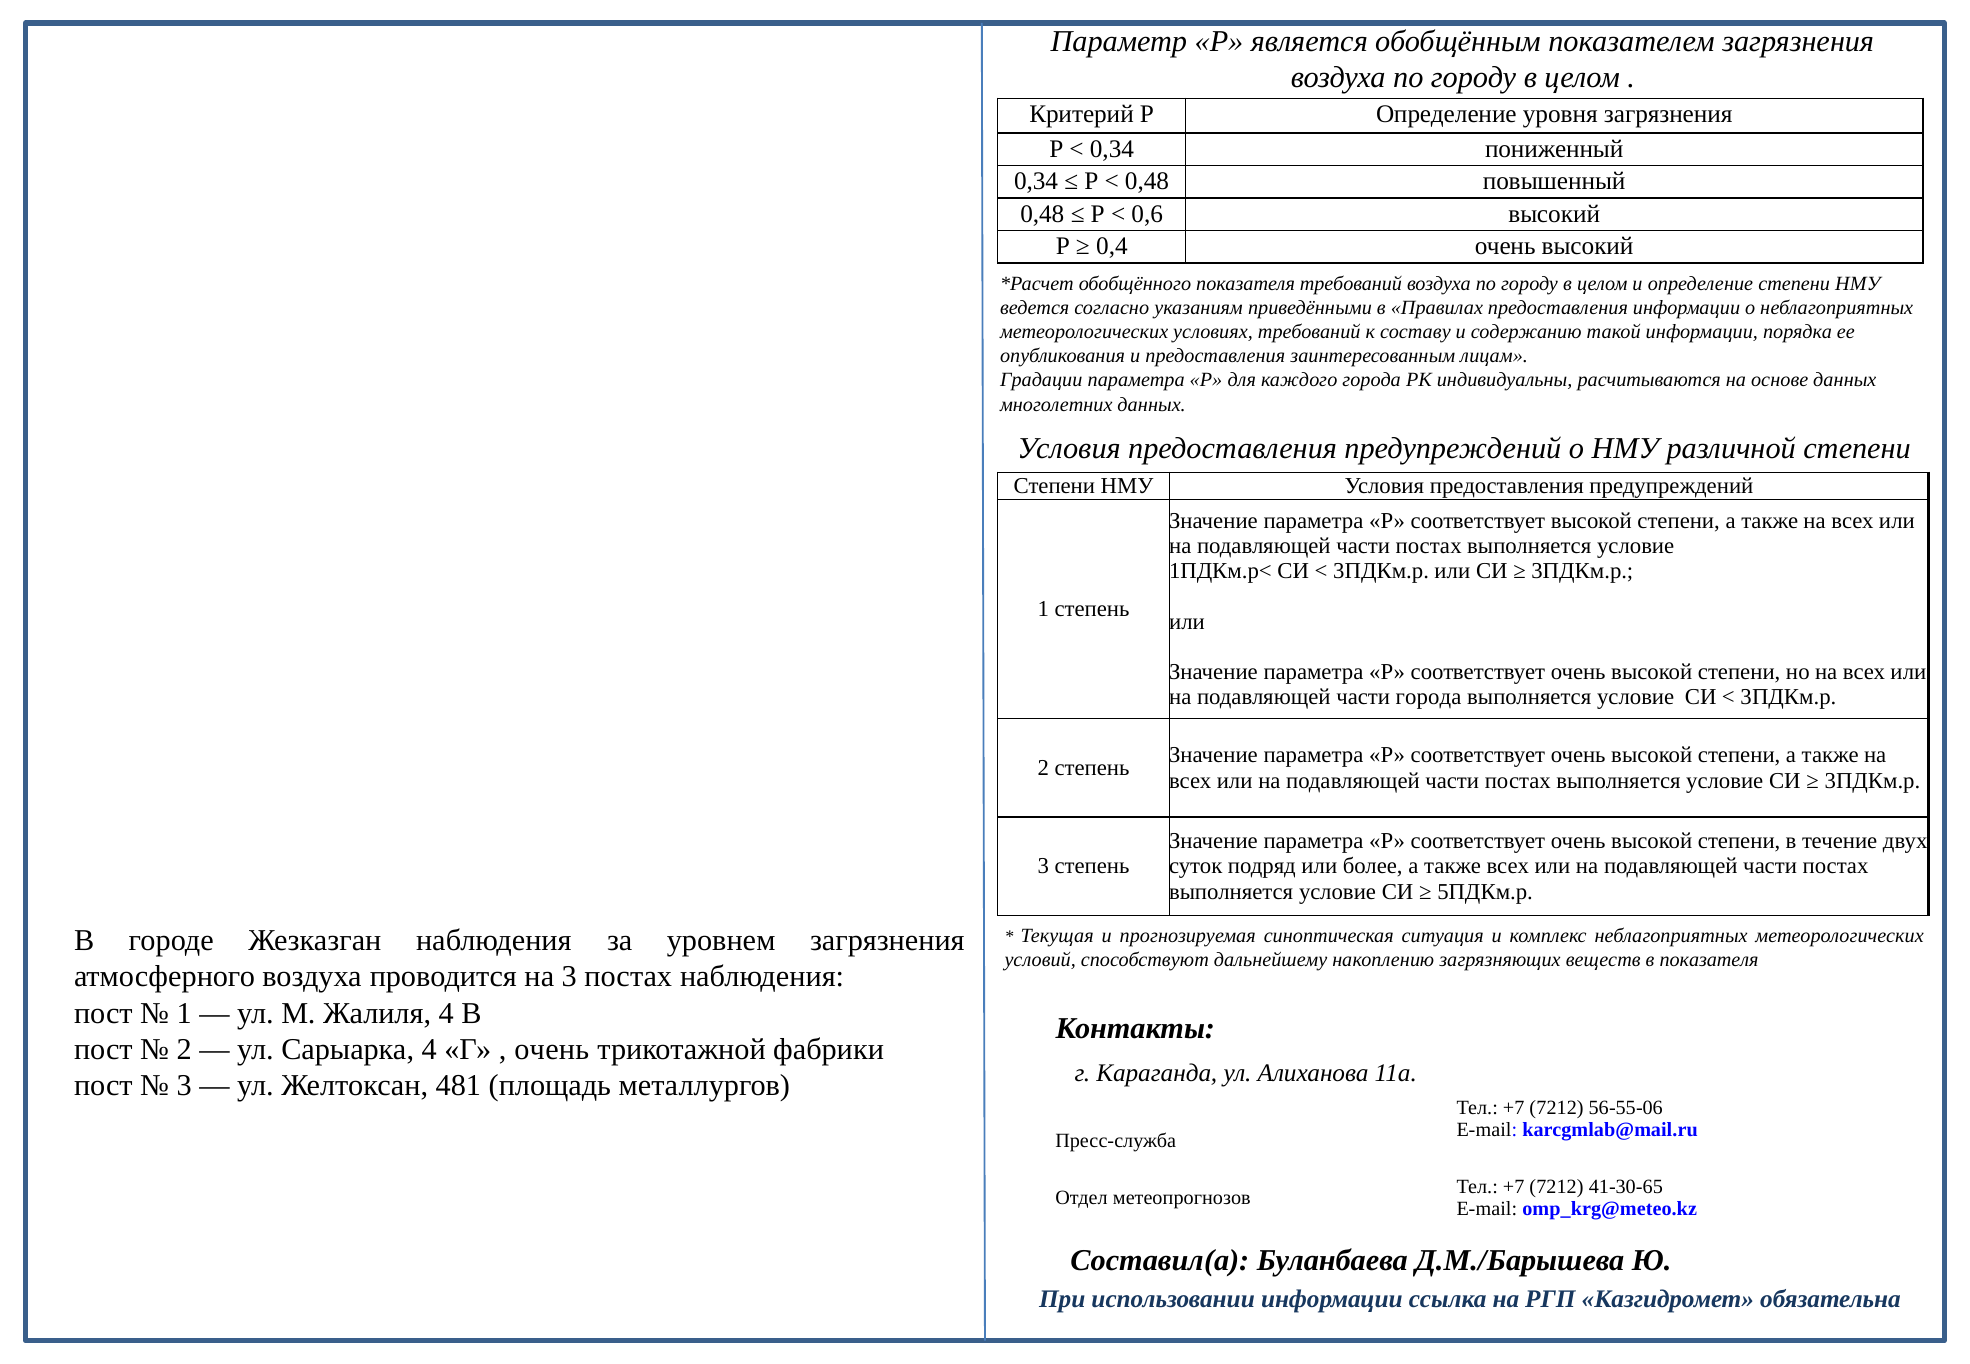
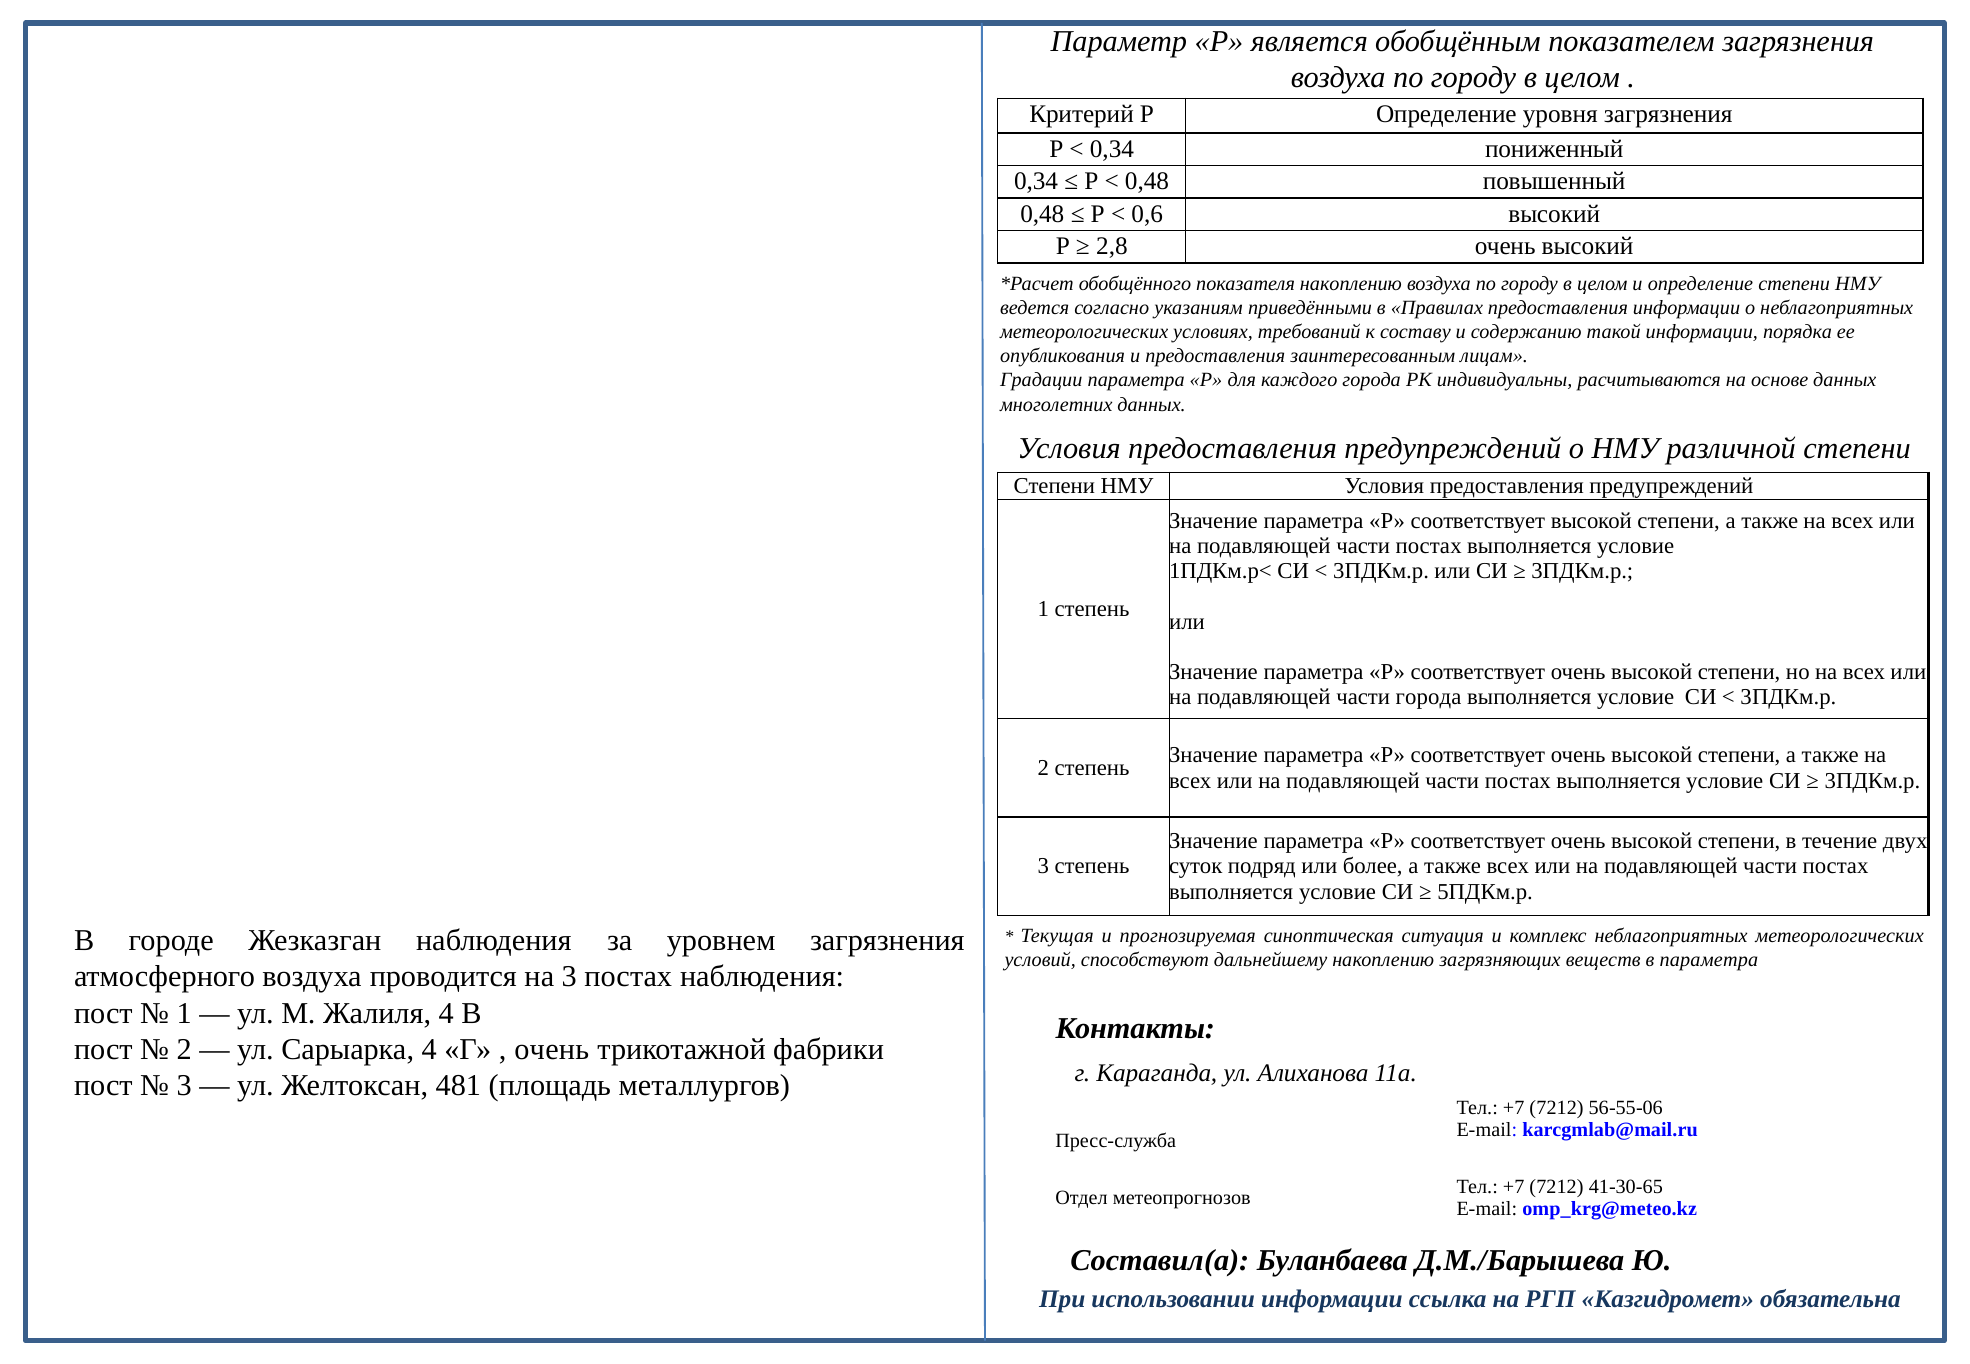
0,4: 0,4 -> 2,8 (1112, 247)
показателя требований: требований -> накоплению (1351, 283)
в показателя: показателя -> параметра (1709, 960)
